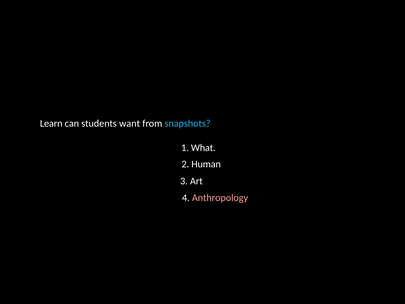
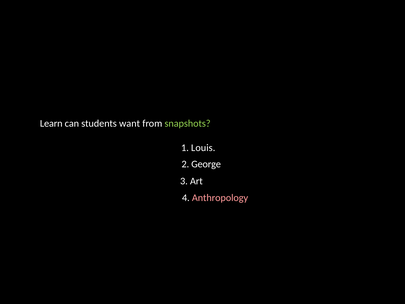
snapshots colour: light blue -> light green (188, 124)
What: What -> Louis (203, 148)
Human: Human -> George (206, 164)
